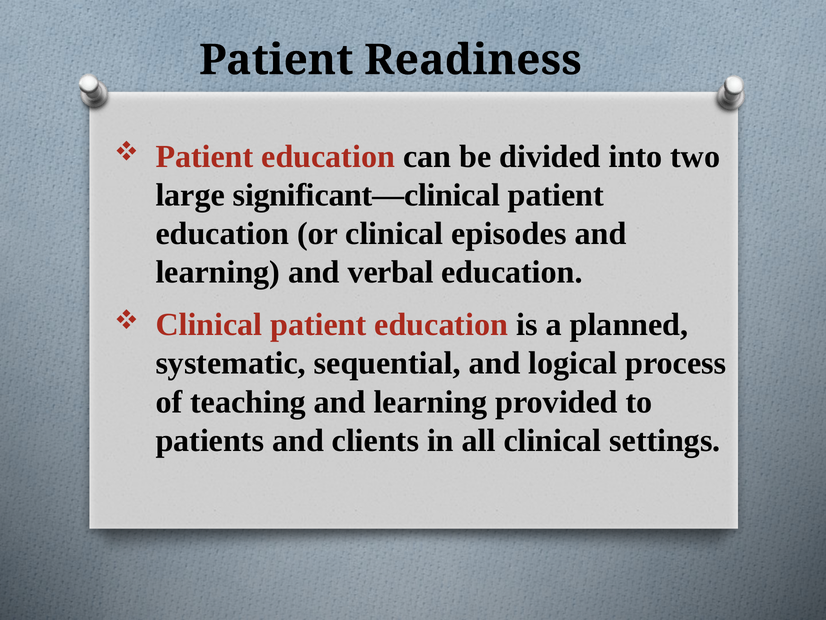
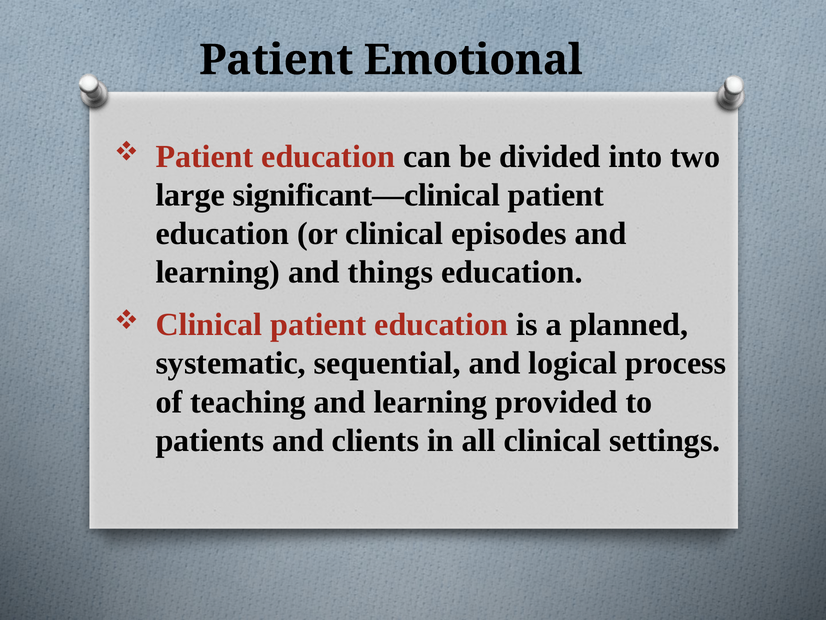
Readiness: Readiness -> Emotional (473, 60)
verbal: verbal -> things (390, 272)
